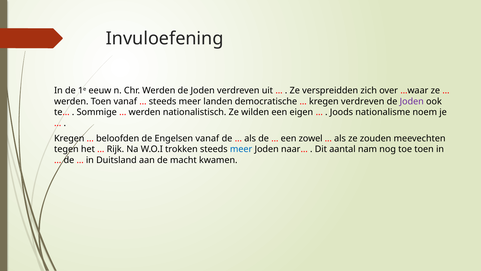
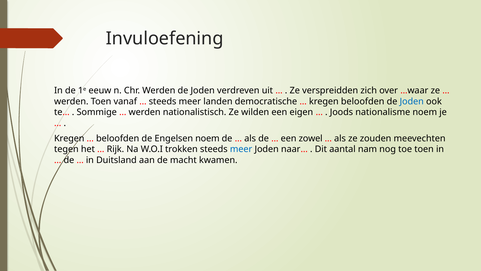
kregen verdreven: verdreven -> beloofden (363, 101)
Joden colour: purple -> blue (412, 101)
Engelsen vanaf: vanaf -> noem (207, 138)
